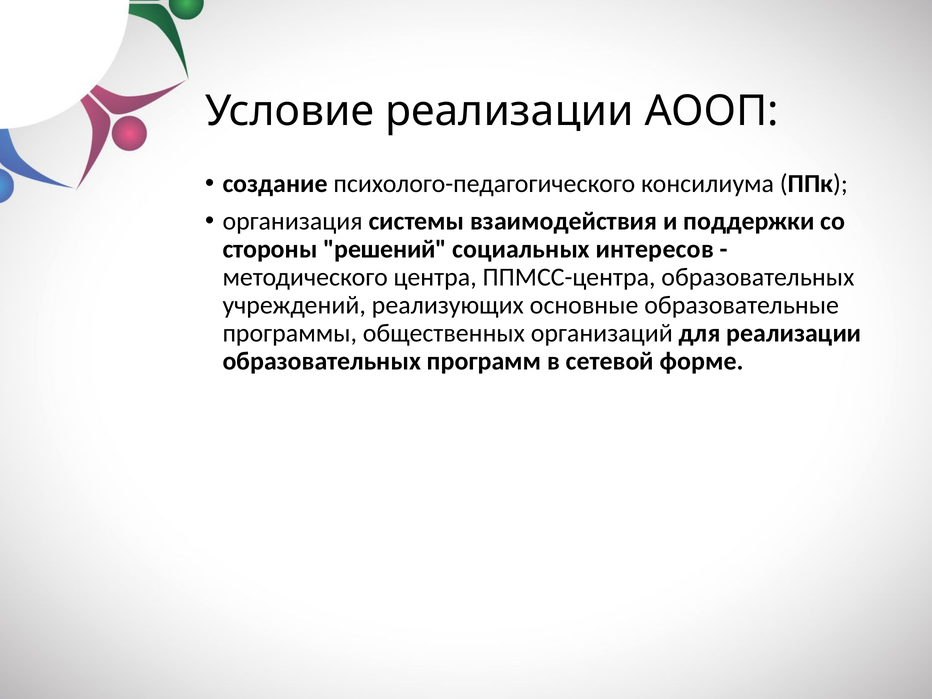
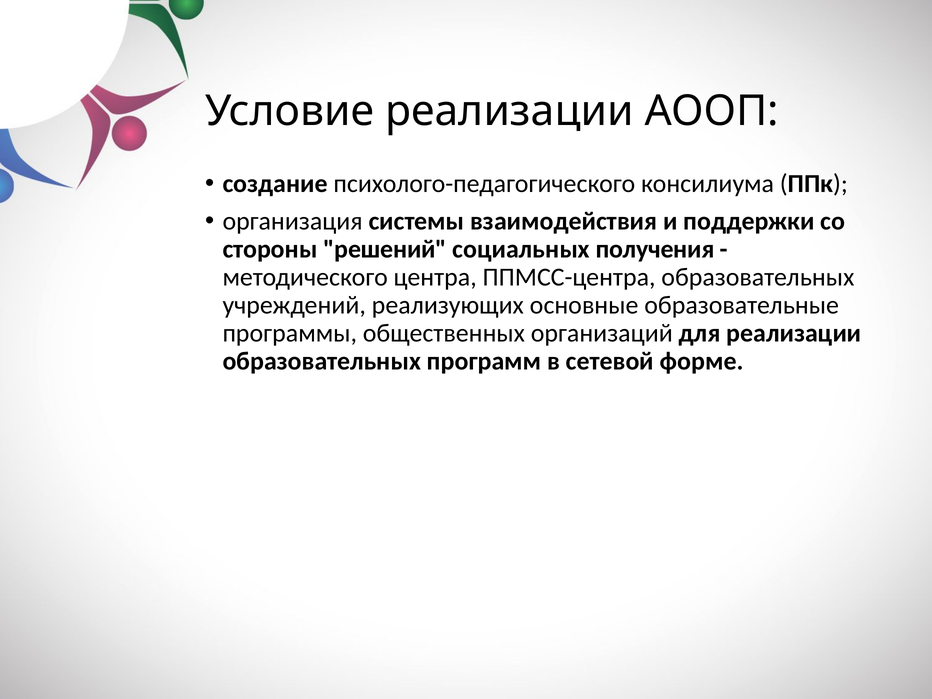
интересов: интересов -> получения (655, 249)
